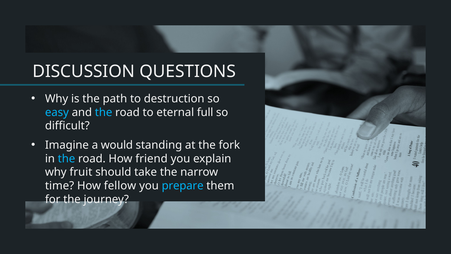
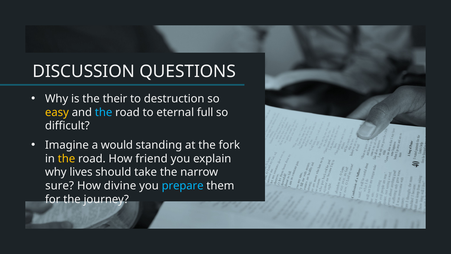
path: path -> their (115, 99)
easy colour: light blue -> yellow (57, 112)
the colour: light blue -> yellow (66, 158)
fruit: fruit -> lives (81, 172)
time: time -> sure (60, 186)
fellow: fellow -> divine (120, 186)
